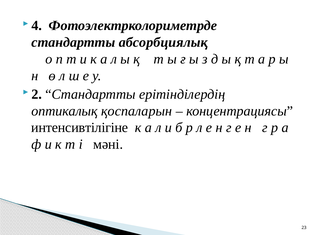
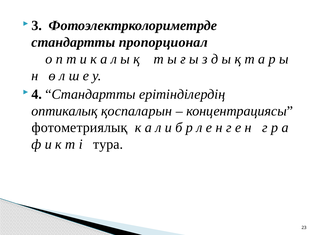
4: 4 -> 3 (37, 26)
абсорбциялық: абсорбциялық -> пропорционал (163, 42)
2: 2 -> 4 (37, 94)
интенсивтілігіне: интенсивтілігіне -> фотометриялық (80, 128)
мәні: мәні -> тура (108, 145)
